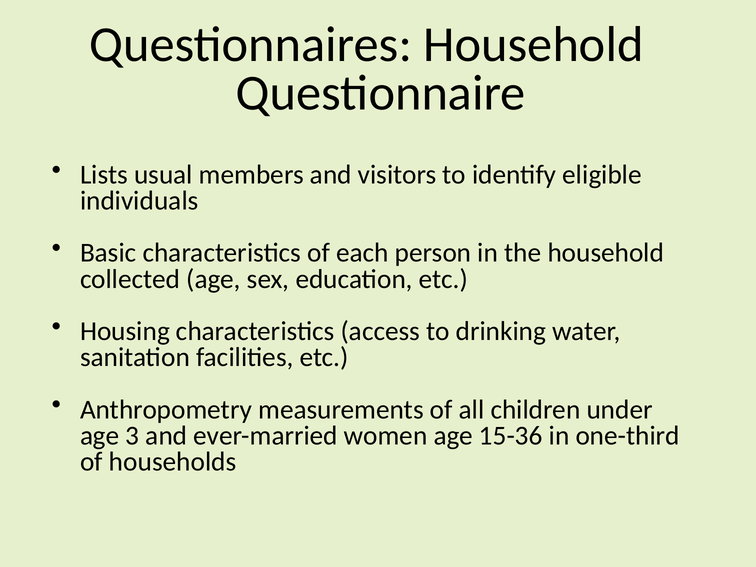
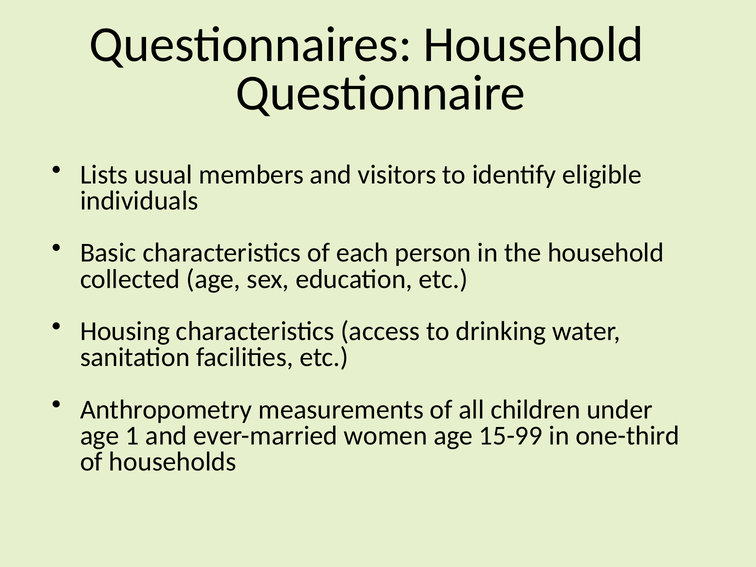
3: 3 -> 1 (132, 436)
15-36: 15-36 -> 15-99 (511, 436)
